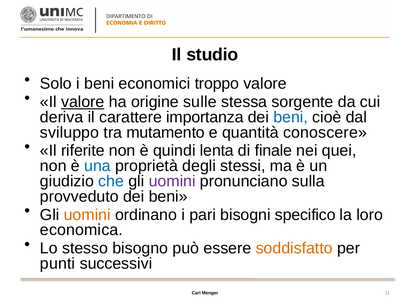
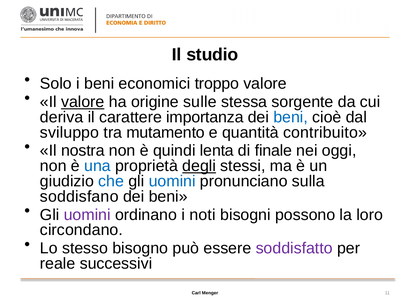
conoscere: conoscere -> contribuito (325, 133)
riferite: riferite -> nostra (83, 151)
quei: quei -> oggi (339, 151)
degli underline: none -> present (199, 166)
uomini colour: purple -> blue (172, 182)
provveduto: provveduto -> soddisfano (79, 197)
uomini colour: orange -> purple (87, 215)
pari: pari -> noti (203, 215)
specifico: specifico -> possono (305, 215)
economica: economica -> circondano (81, 230)
soddisfatto colour: orange -> purple (294, 249)
punti: punti -> reale (58, 264)
